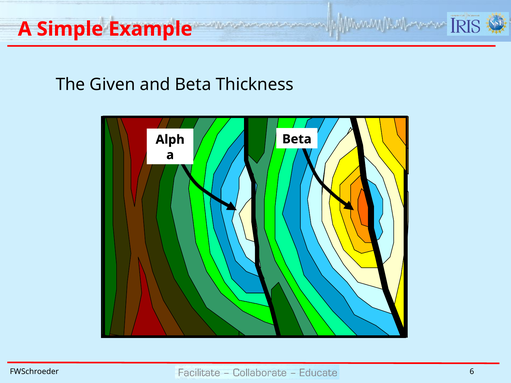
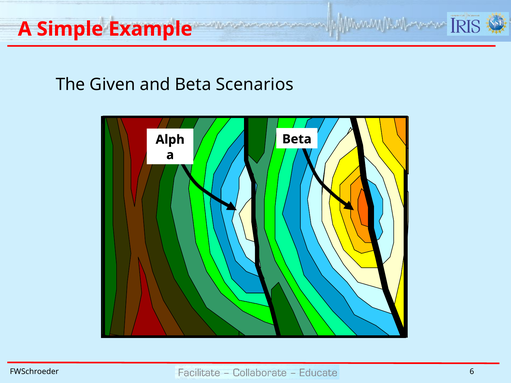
Thickness: Thickness -> Scenarios (255, 84)
